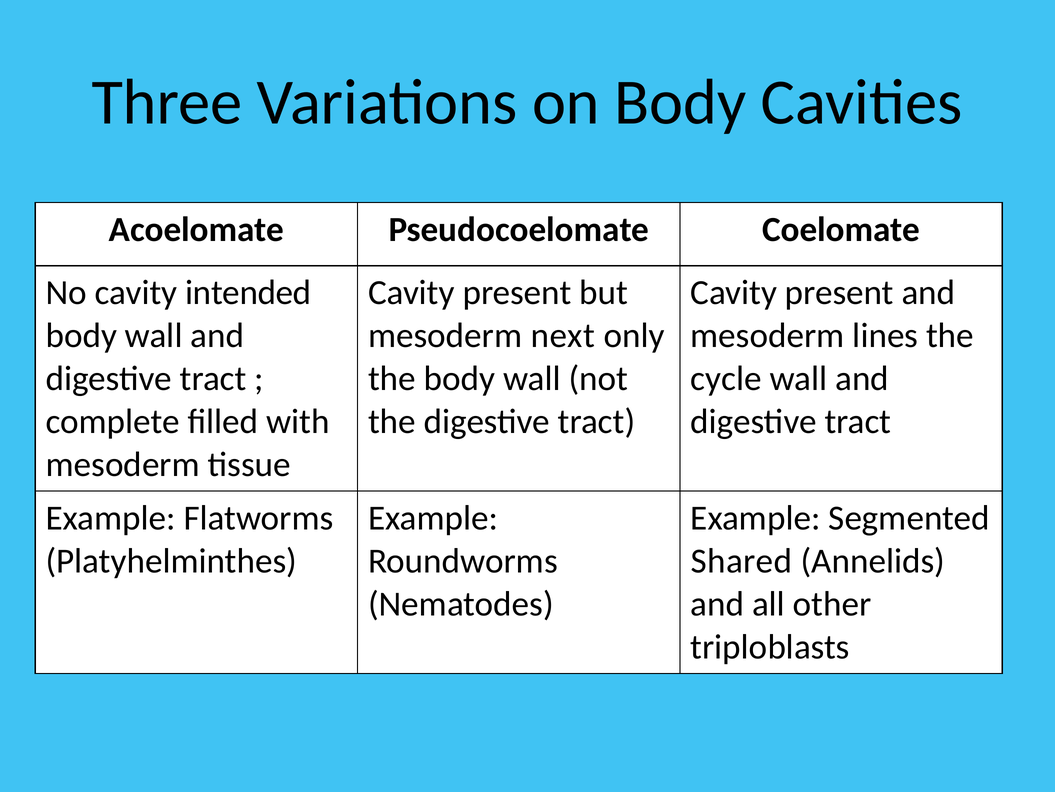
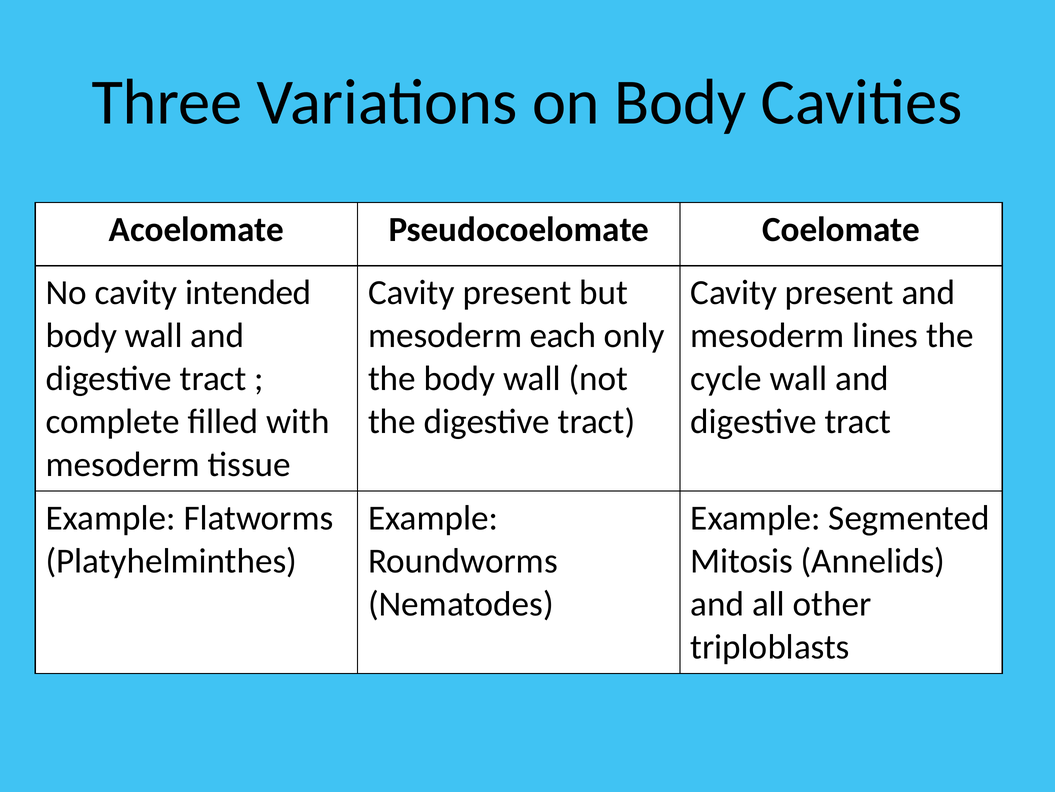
next: next -> each (563, 335)
Shared: Shared -> Mitosis (742, 560)
